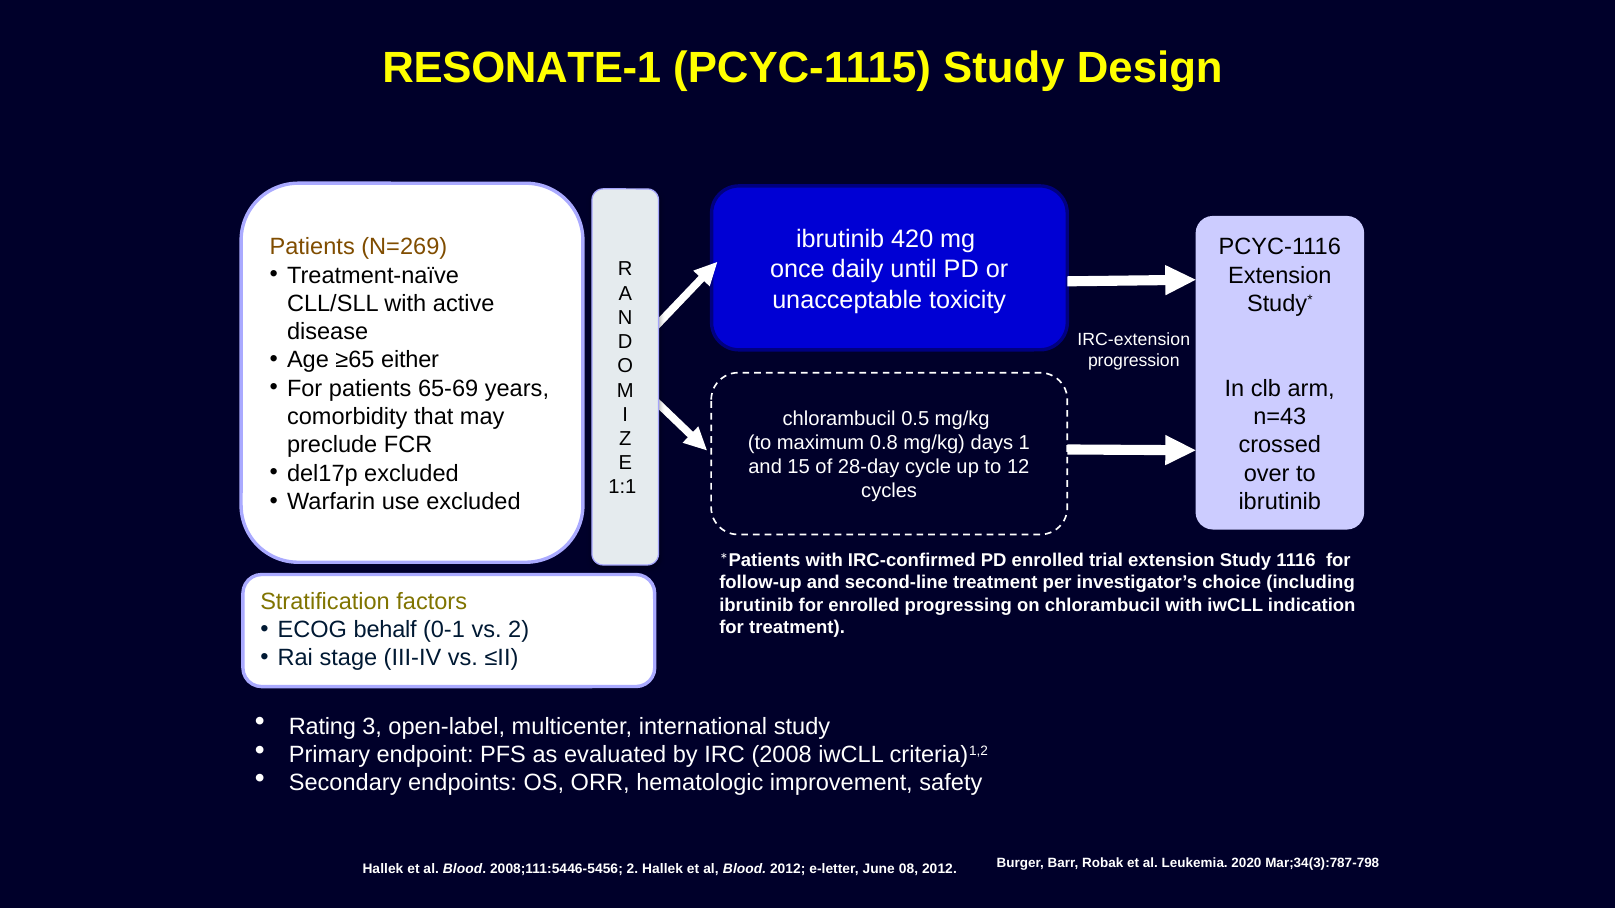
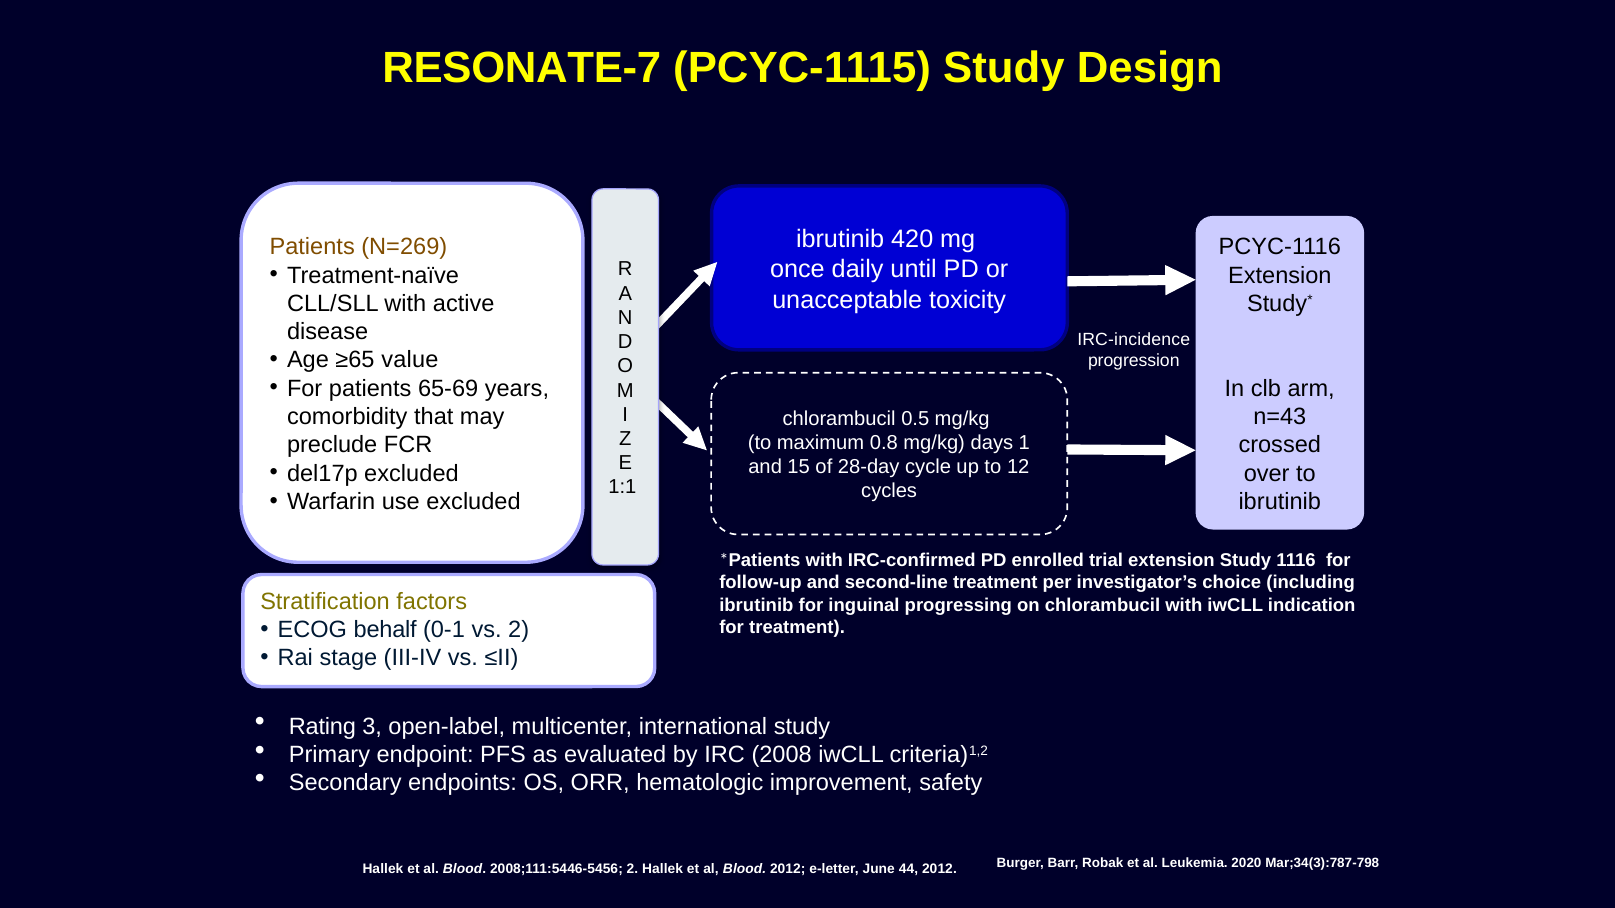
RESONATE-1: RESONATE-1 -> RESONATE-7 (522, 68)
IRC-extension: IRC-extension -> IRC-incidence (1134, 339)
either: either -> value (410, 360)
for enrolled: enrolled -> inguinal (864, 605)
08: 08 -> 44 (909, 869)
